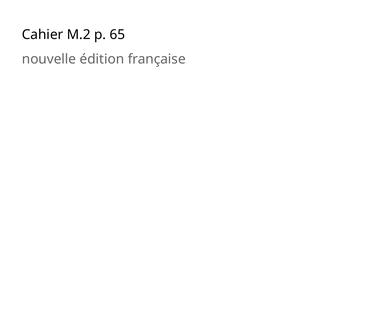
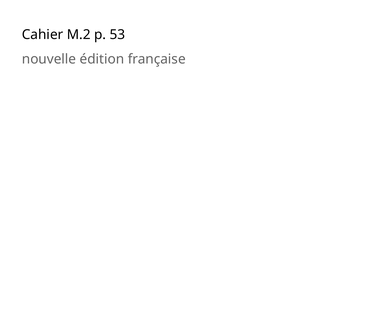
65: 65 -> 53 (117, 35)
